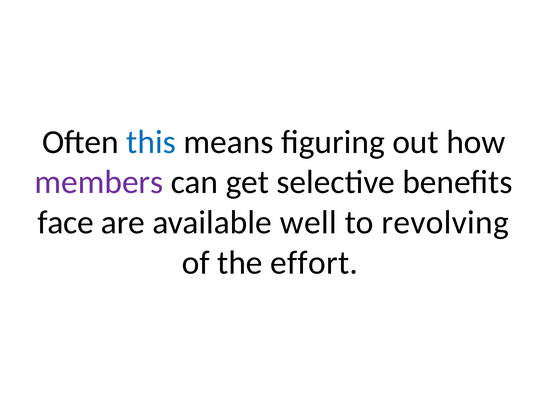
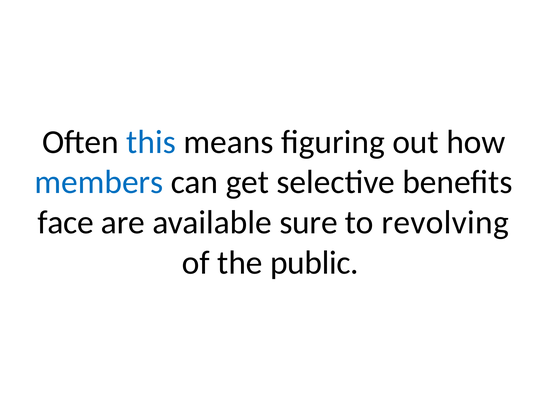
members colour: purple -> blue (99, 182)
well: well -> sure (309, 222)
effort: effort -> public (314, 263)
